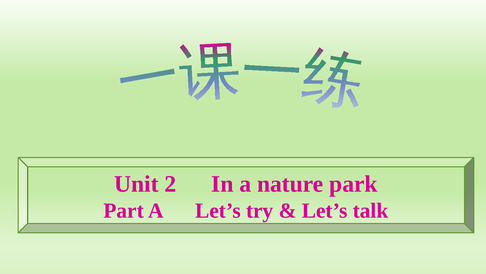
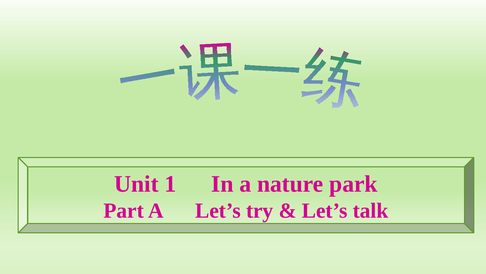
2: 2 -> 1 (170, 183)
